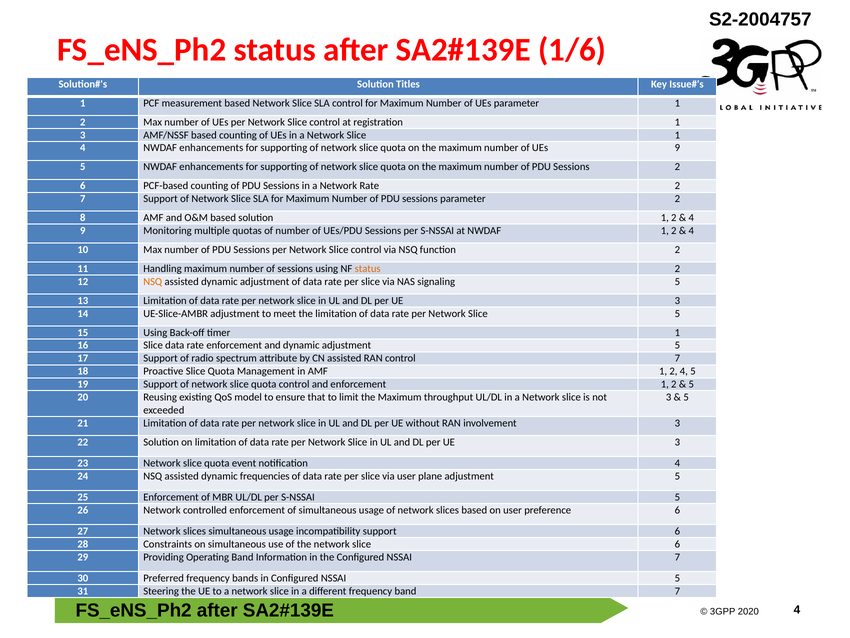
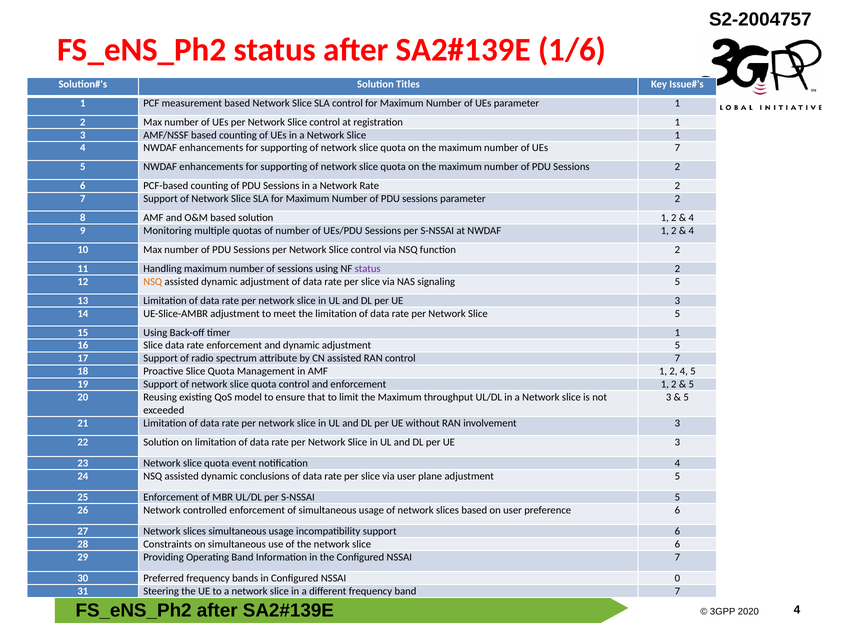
UEs 9: 9 -> 7 (677, 148)
status colour: orange -> purple (368, 268)
frequencies: frequencies -> conclusions (265, 476)
NSSAI 5: 5 -> 0 (677, 578)
